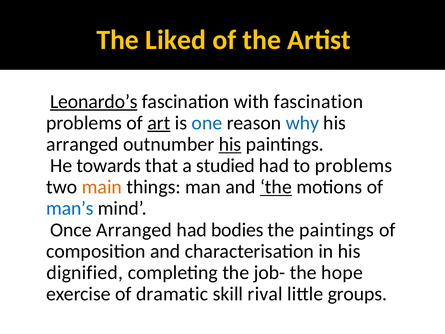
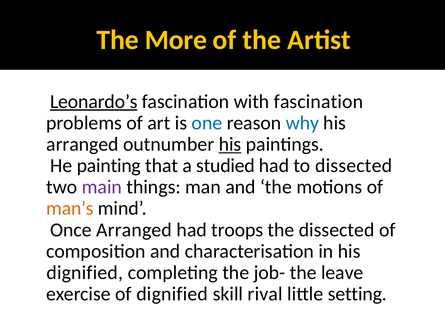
Liked: Liked -> More (176, 40)
art underline: present -> none (159, 123)
towards: towards -> painting (109, 166)
to problems: problems -> dissected (354, 166)
main colour: orange -> purple (102, 187)
the underline: present -> none (276, 187)
man’s colour: blue -> orange (70, 208)
bodies: bodies -> troops (237, 230)
the paintings: paintings -> dissected (337, 230)
hope: hope -> leave (342, 272)
of dramatic: dramatic -> dignified (172, 294)
groups: groups -> setting (357, 294)
